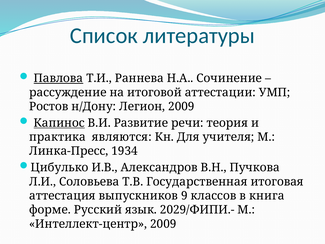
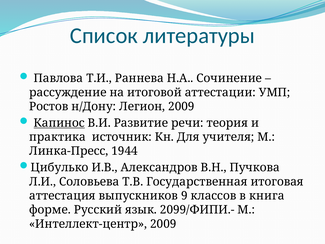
Павлова underline: present -> none (58, 78)
являются: являются -> источник (122, 137)
1934: 1934 -> 1944 (125, 151)
2029/ФИПИ.-: 2029/ФИПИ.- -> 2099/ФИПИ.- (197, 210)
